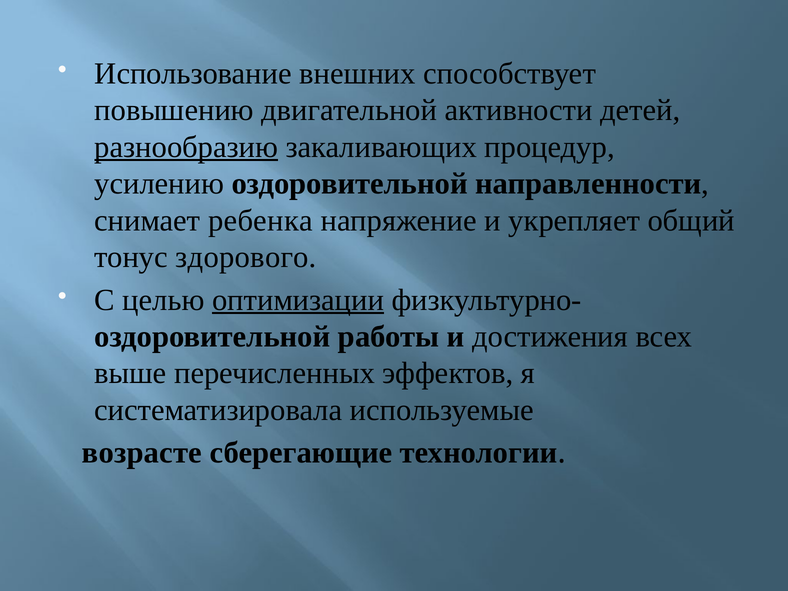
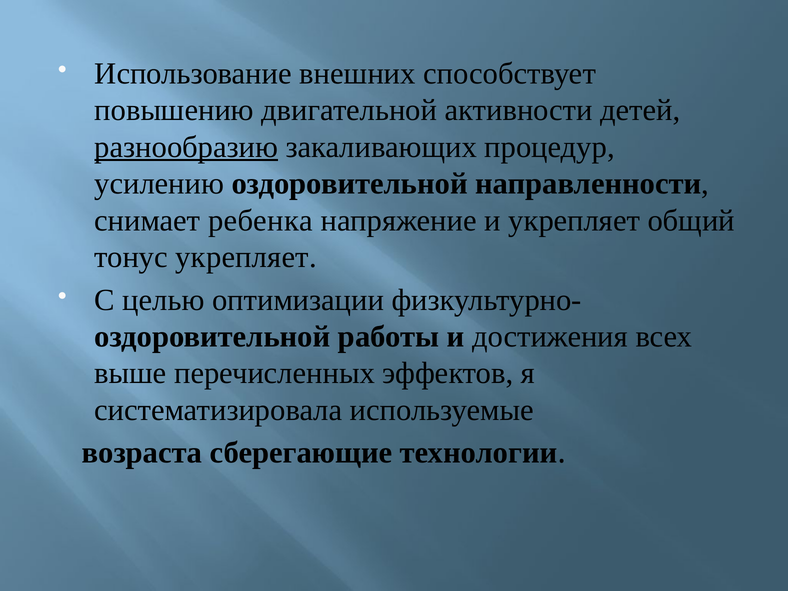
тонус здорового: здорового -> укрепляет (246, 257)
оптимизации underline: present -> none (298, 300)
возрасте: возрасте -> возраста (142, 453)
